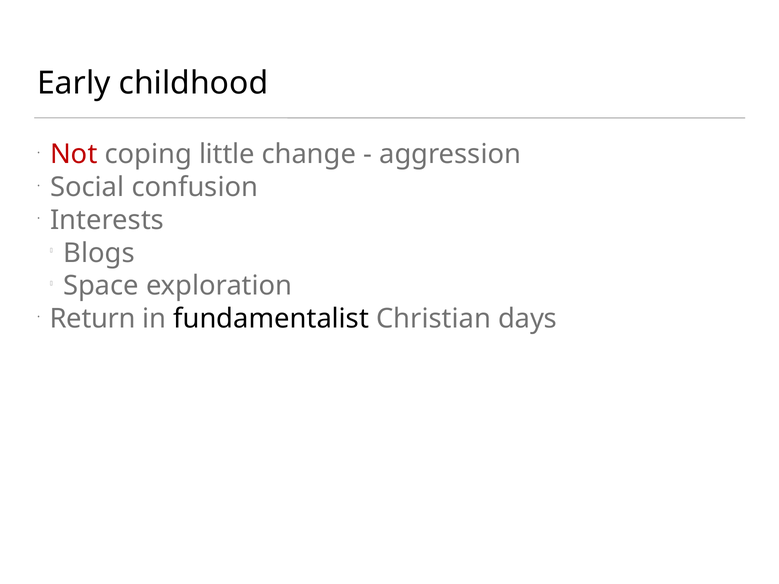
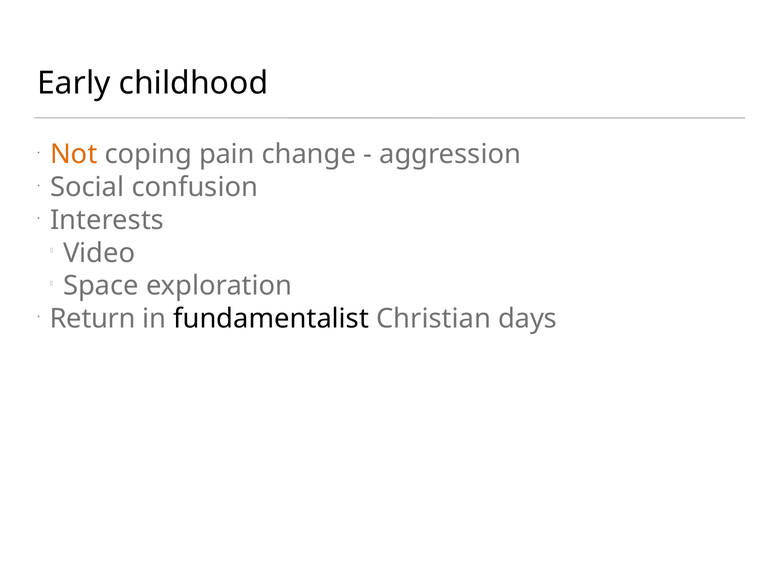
Not colour: red -> orange (74, 155)
little: little -> pain (227, 155)
Blogs: Blogs -> Video (99, 253)
